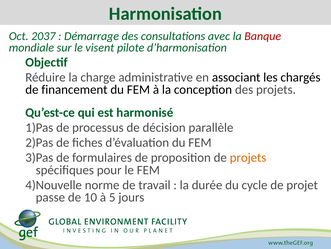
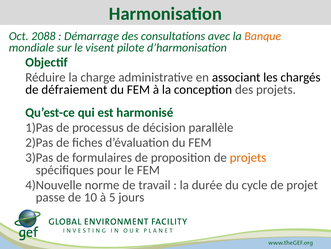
2037: 2037 -> 2088 (43, 36)
Banque colour: red -> orange (263, 36)
financement: financement -> défraiement (74, 89)
